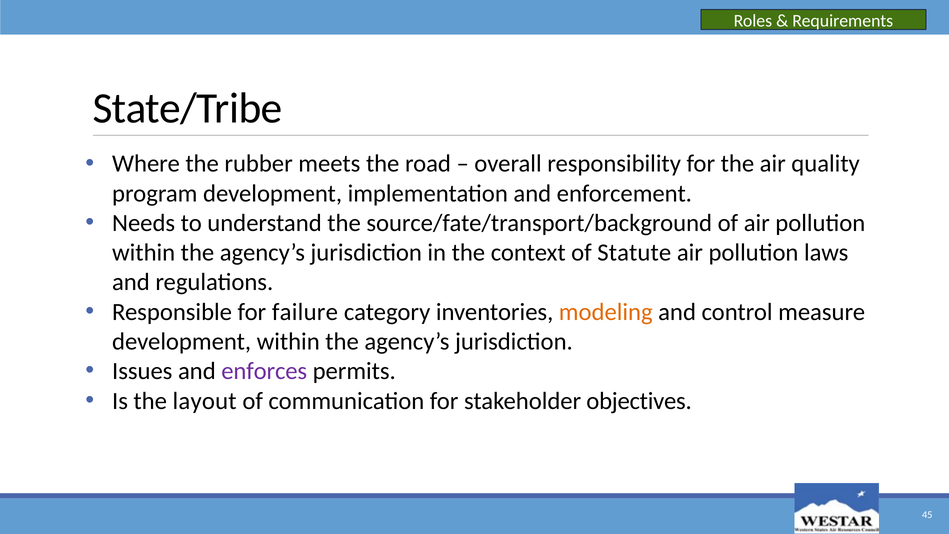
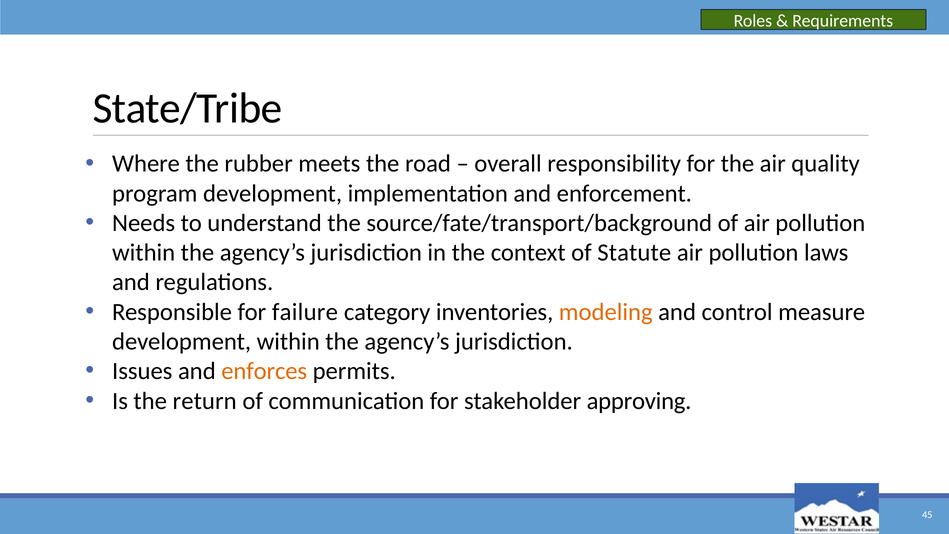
enforces colour: purple -> orange (264, 371)
layout: layout -> return (205, 401)
objectives: objectives -> approving (639, 401)
